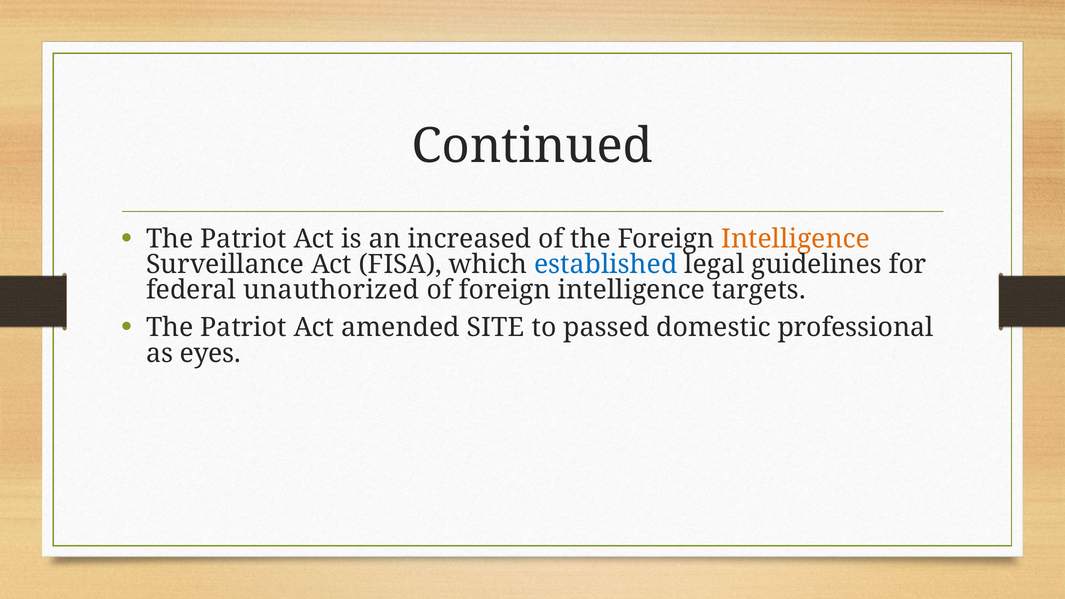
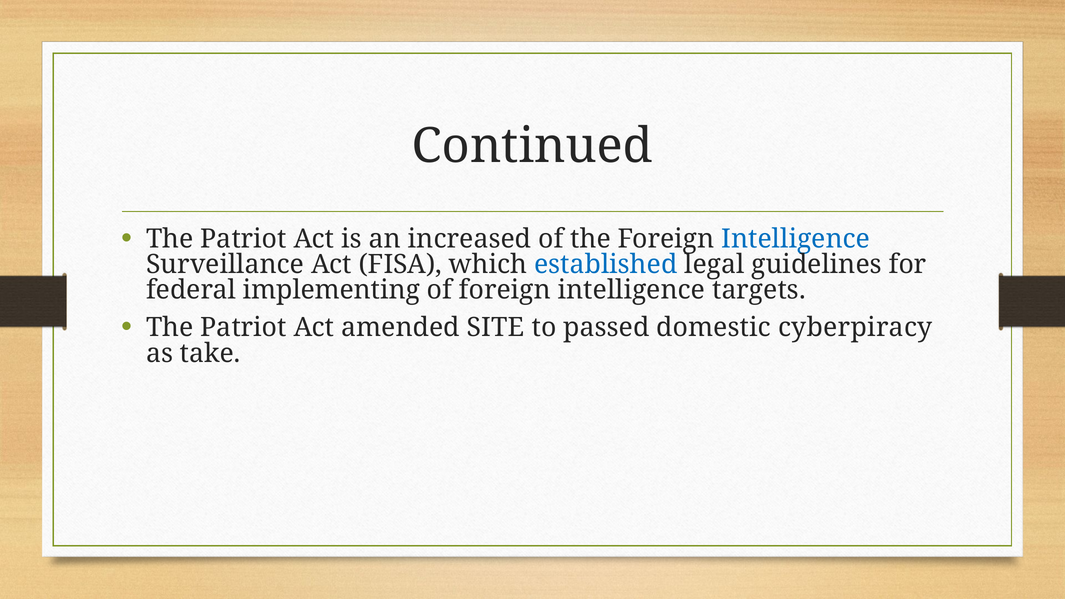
Intelligence colour: orange -> blue (796, 239)
unauthorized: unauthorized -> implementing (331, 290)
professional: professional -> cyberpiracy (855, 328)
eyes: eyes -> take (210, 353)
